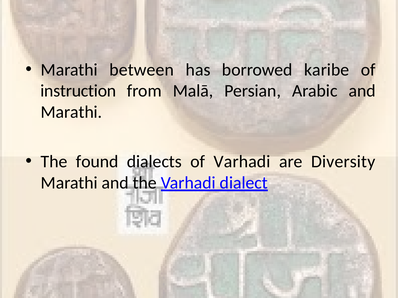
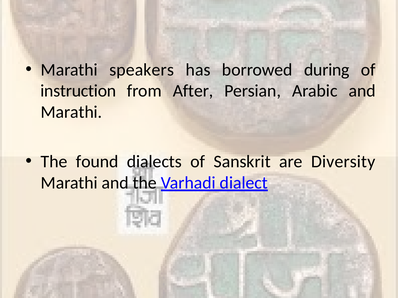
between: between -> speakers (142, 70)
karibe: karibe -> during (327, 70)
Malā: Malā -> After (193, 91)
of Varhadi: Varhadi -> Sanskrit (242, 162)
